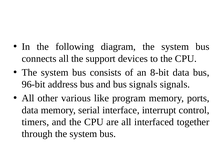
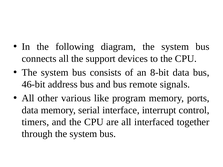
96-bit: 96-bit -> 46-bit (34, 84)
bus signals: signals -> remote (143, 84)
